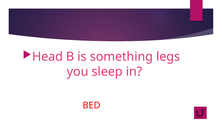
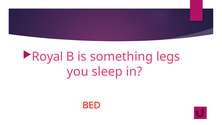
Head: Head -> Royal (47, 57)
